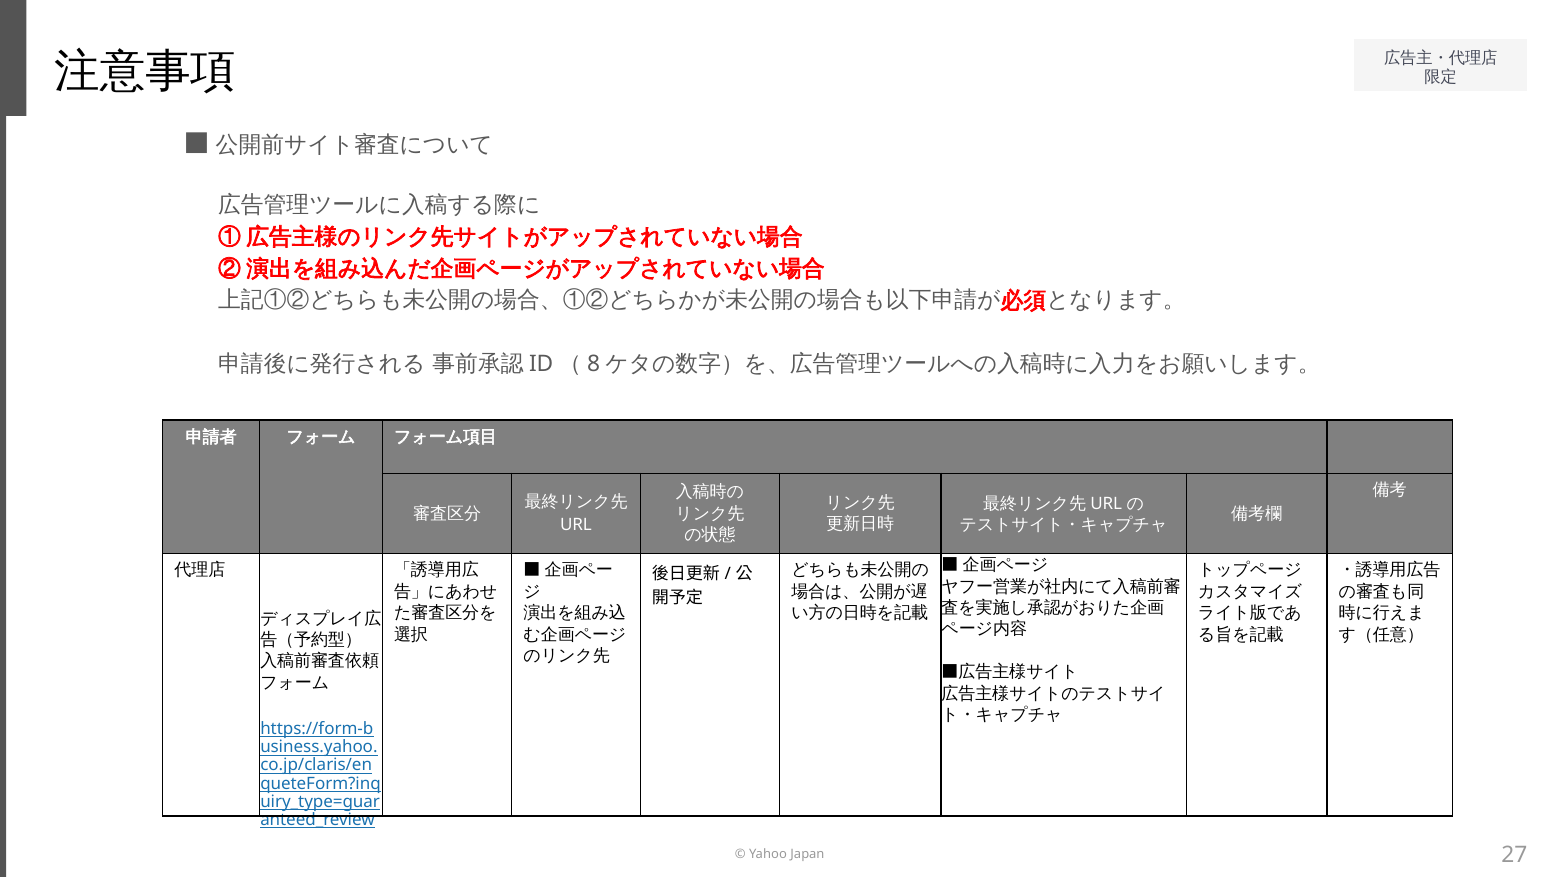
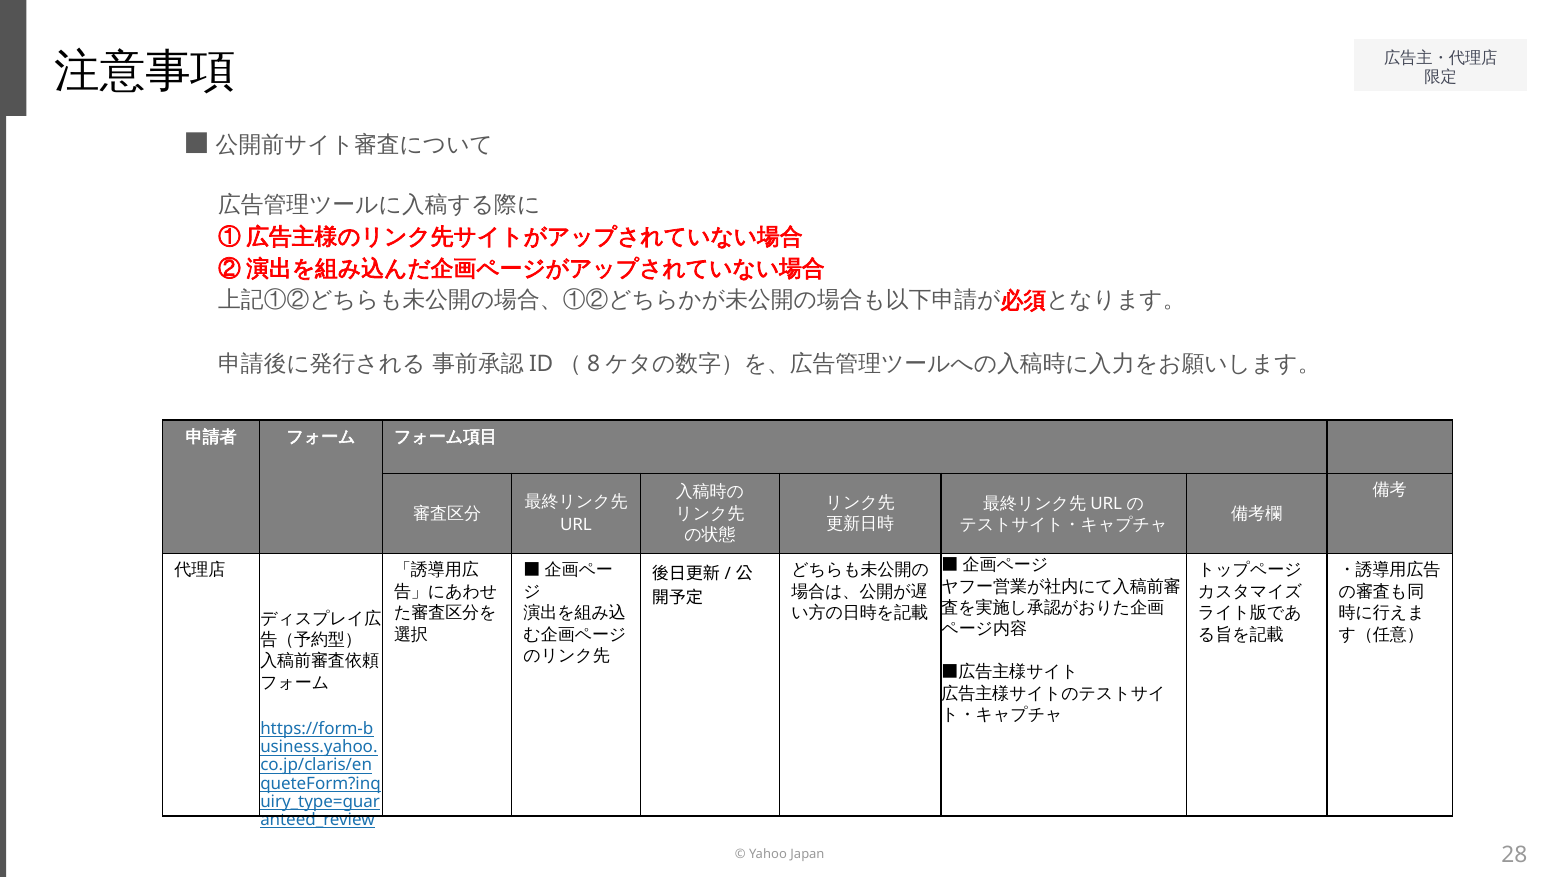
27: 27 -> 28 (1514, 856)
